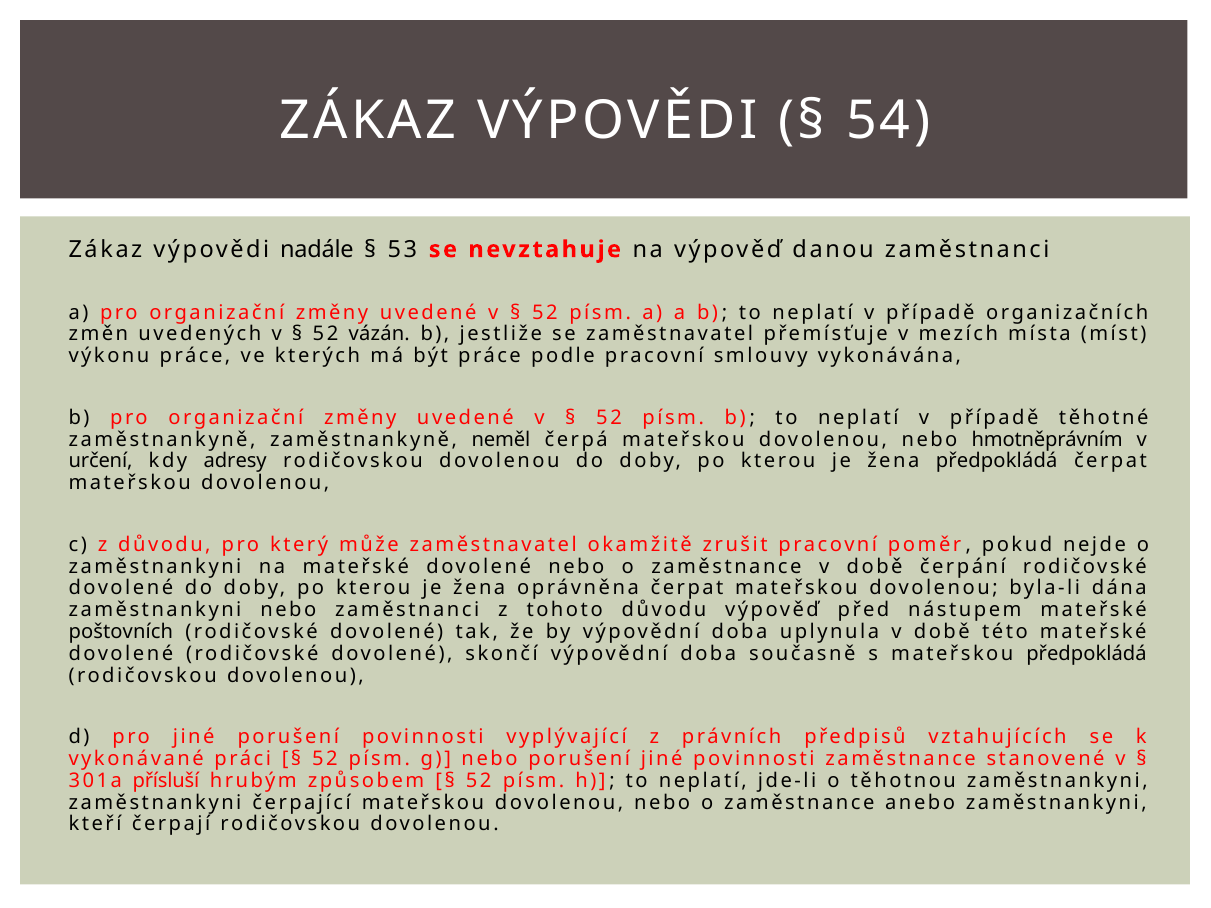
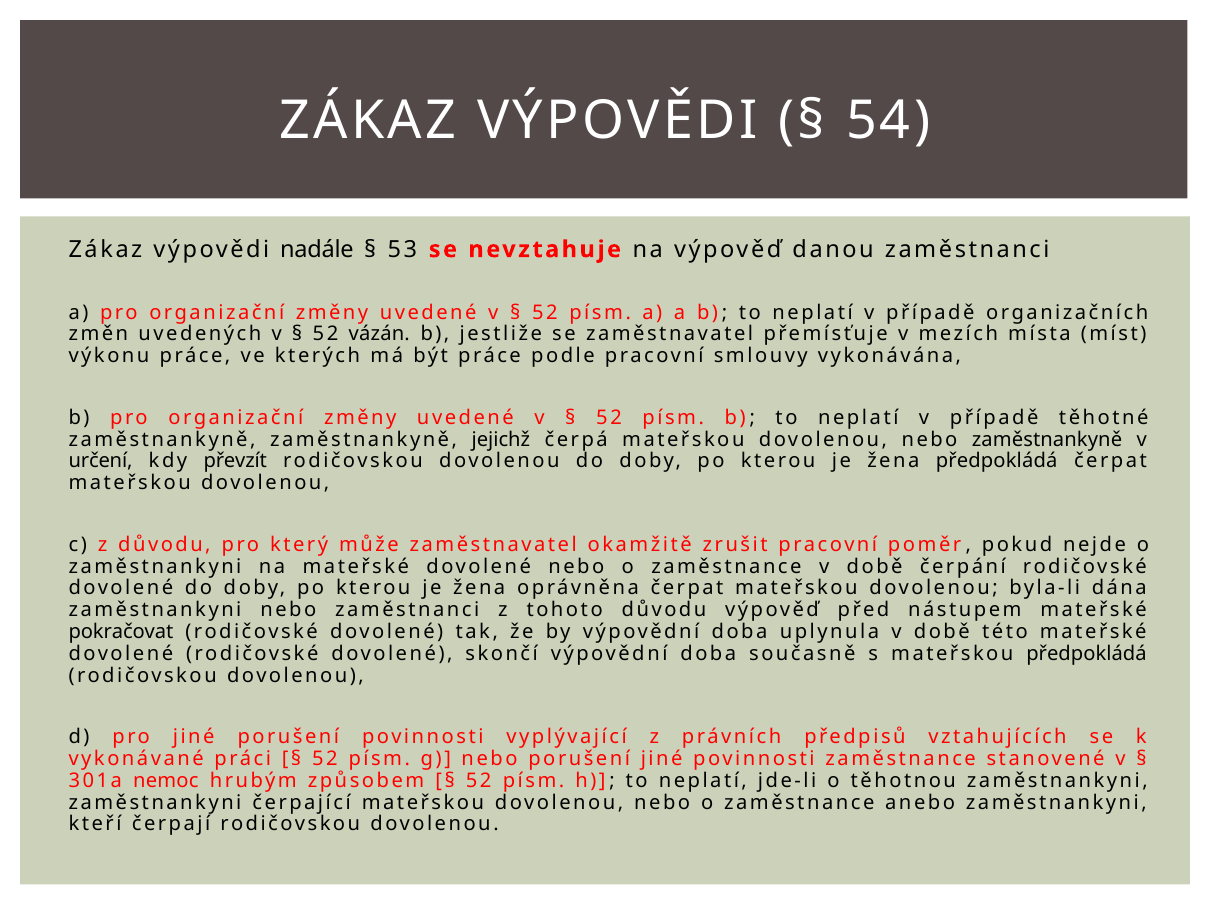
neměl: neměl -> jejichž (501, 440)
nebo hmotněprávním: hmotněprávním -> zaměstnankyně (1047, 440)
adresy: adresy -> převzít (235, 461)
poštovních: poštovních -> pokračovat (121, 632)
přísluší: přísluší -> nemoc (166, 781)
